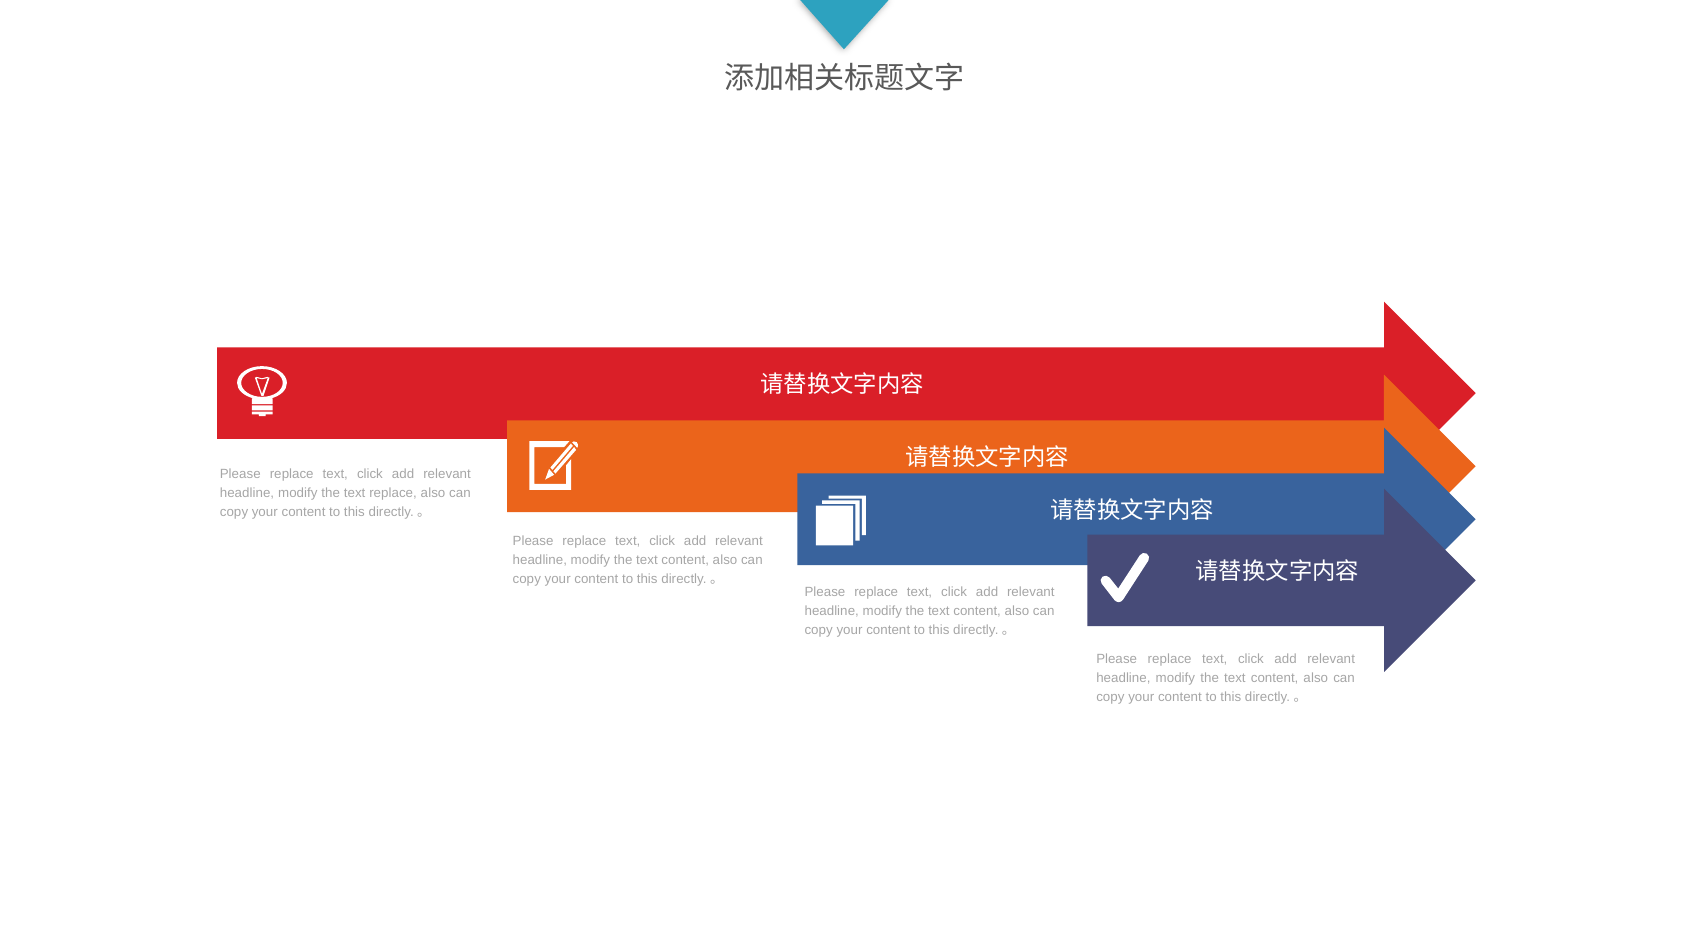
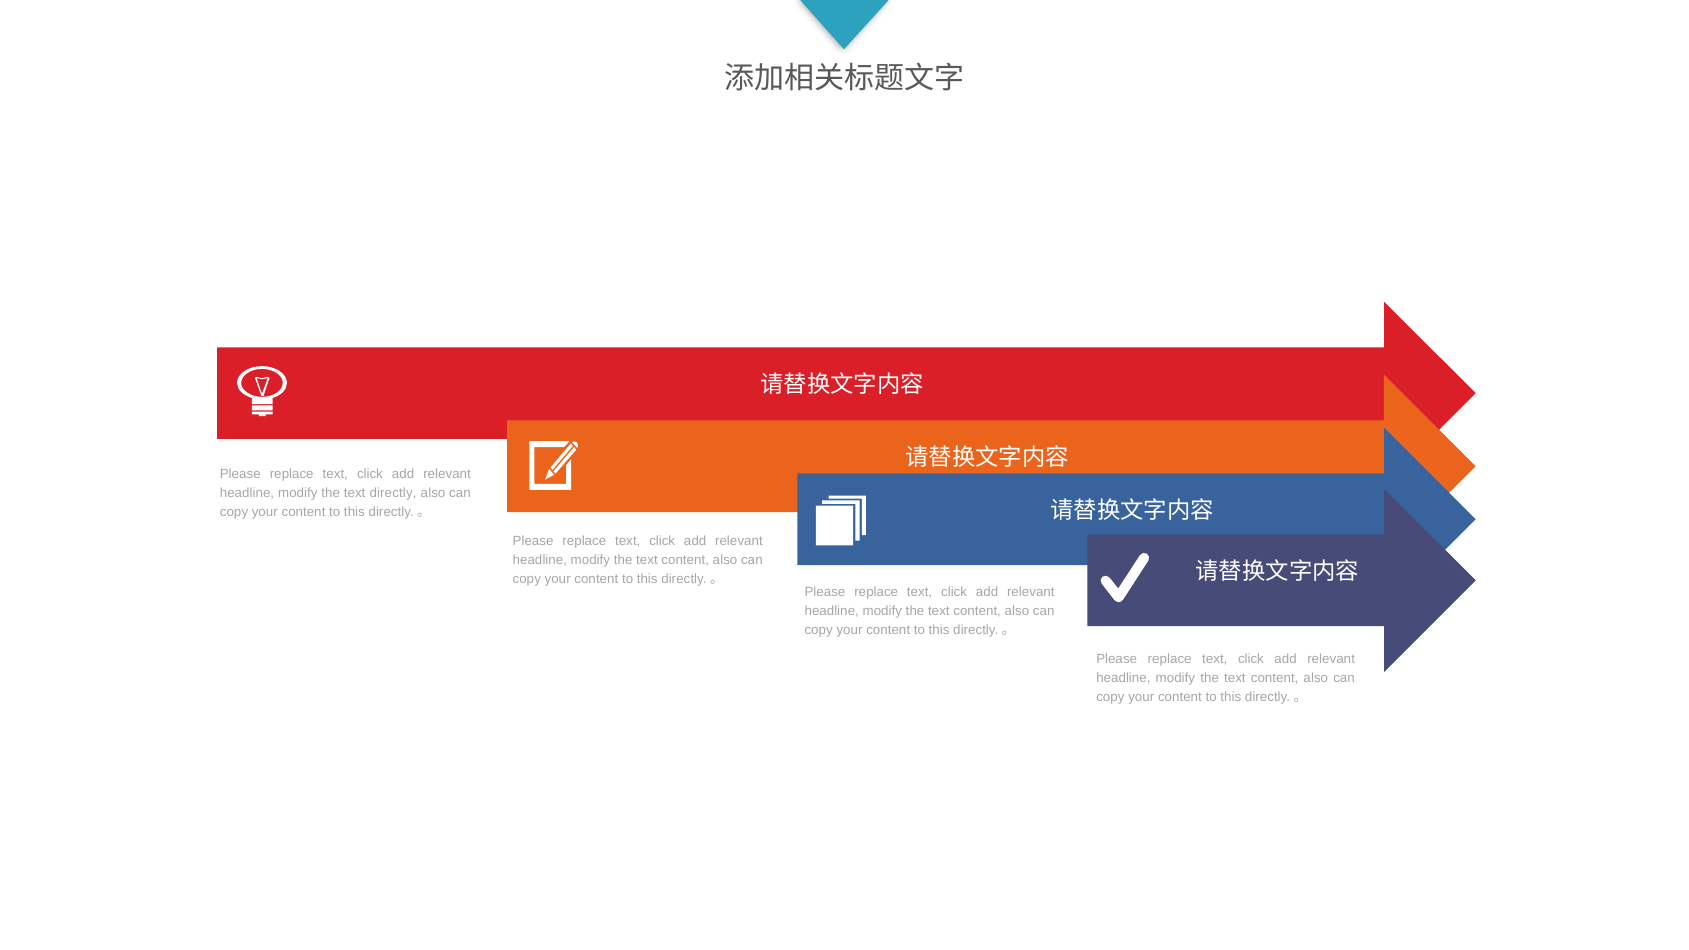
text replace: replace -> directly (393, 493)
